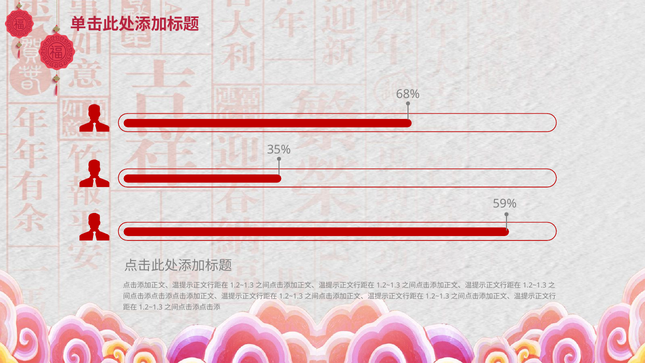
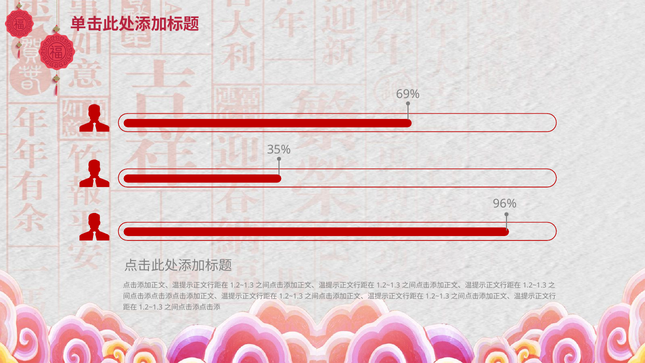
68%: 68% -> 69% (408, 94)
59%: 59% -> 96% (505, 204)
